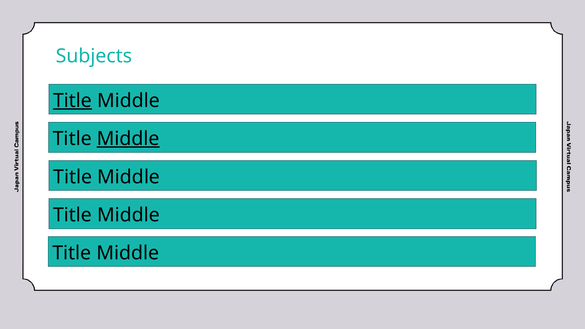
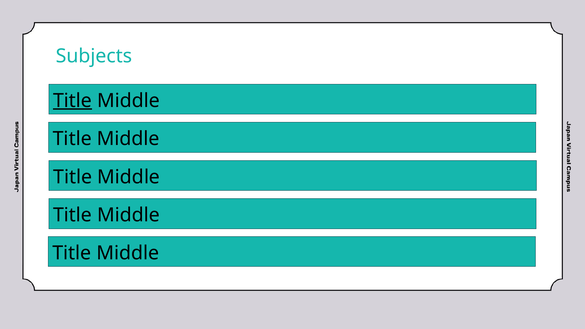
Middle underline: present -> none (128, 139)
